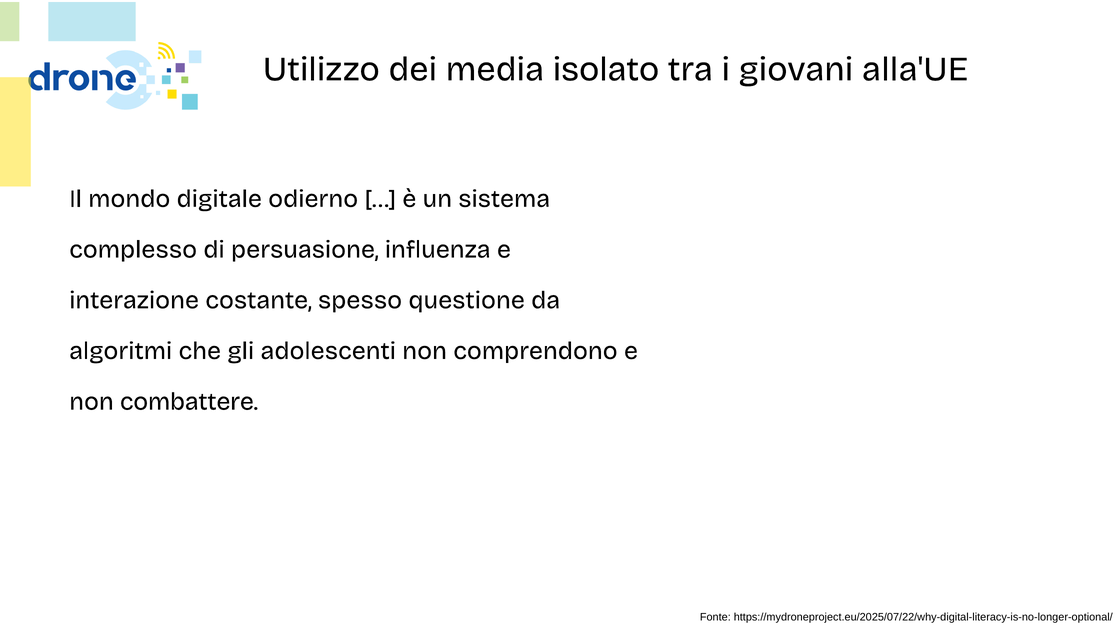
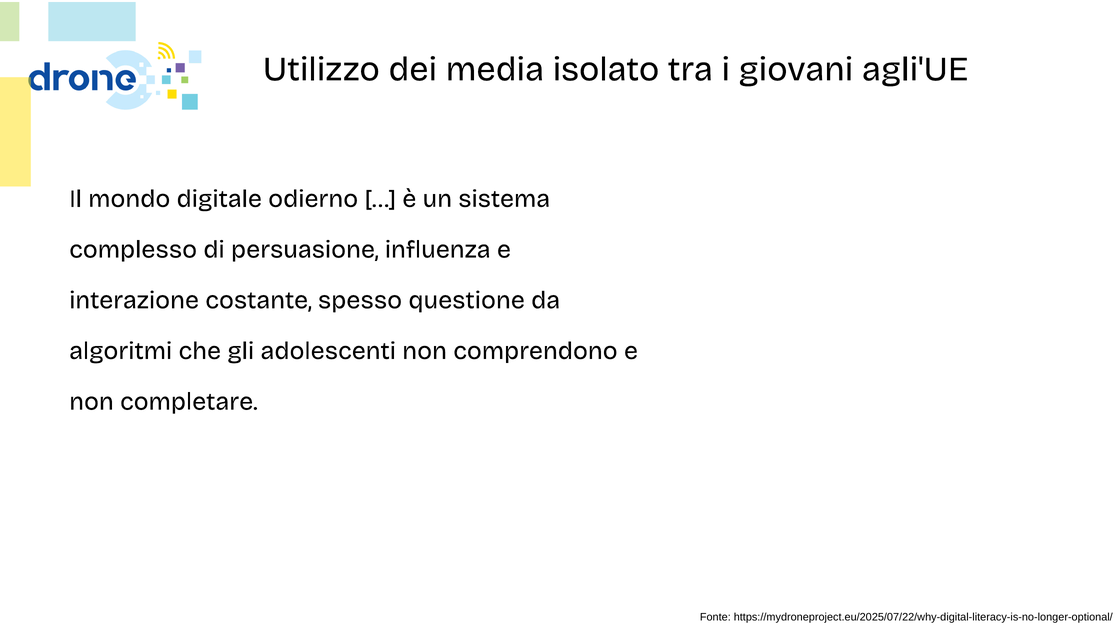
alla'UE: alla'UE -> agli'UE (915, 69)
combattere: combattere -> completare (189, 402)
